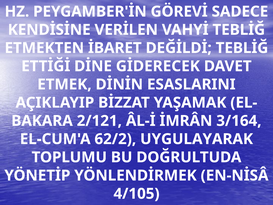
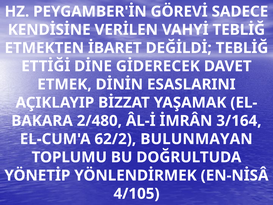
2/121: 2/121 -> 2/480 (99, 121)
UYGULAYARAK: UYGULAYARAK -> BULUNMAYAN (197, 139)
